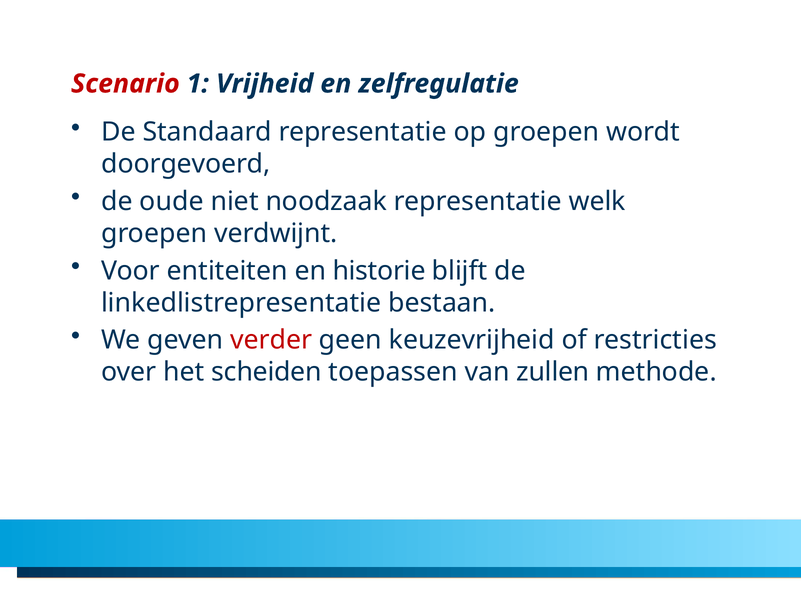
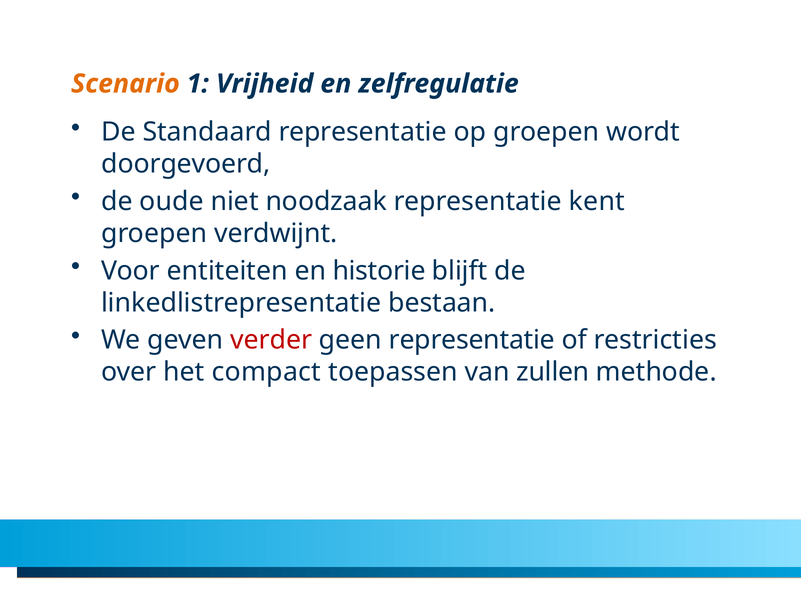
Scenario colour: red -> orange (125, 84)
welk: welk -> kent (597, 202)
geen keuzevrijheid: keuzevrijheid -> representatie (472, 341)
scheiden: scheiden -> compact (266, 373)
